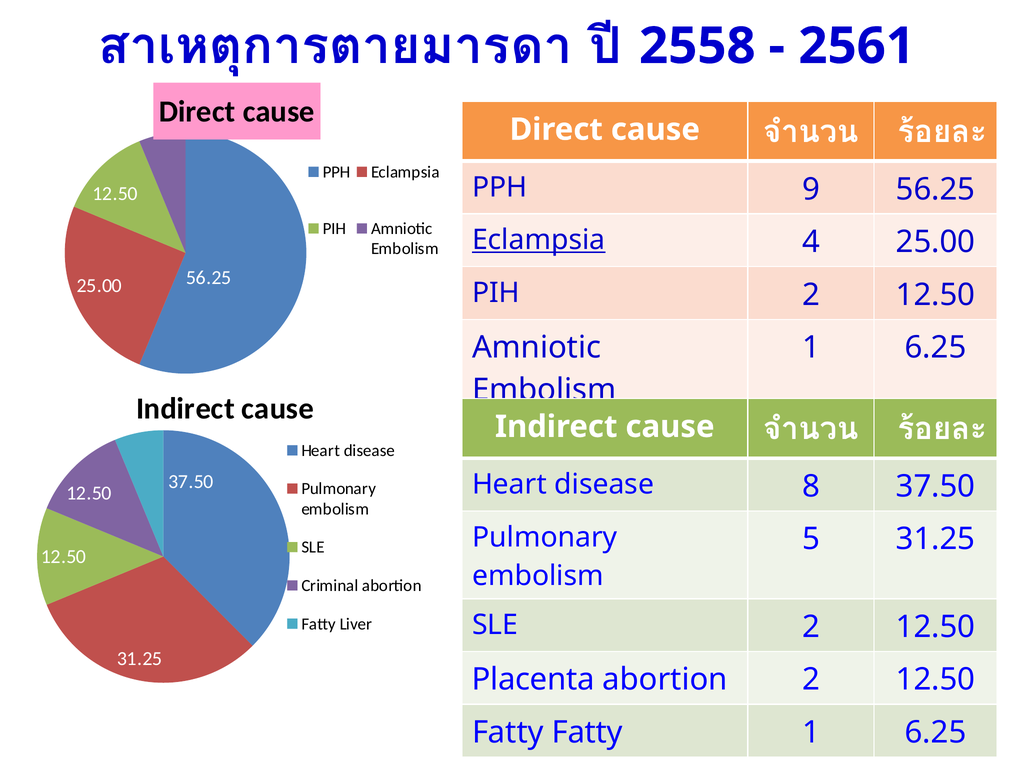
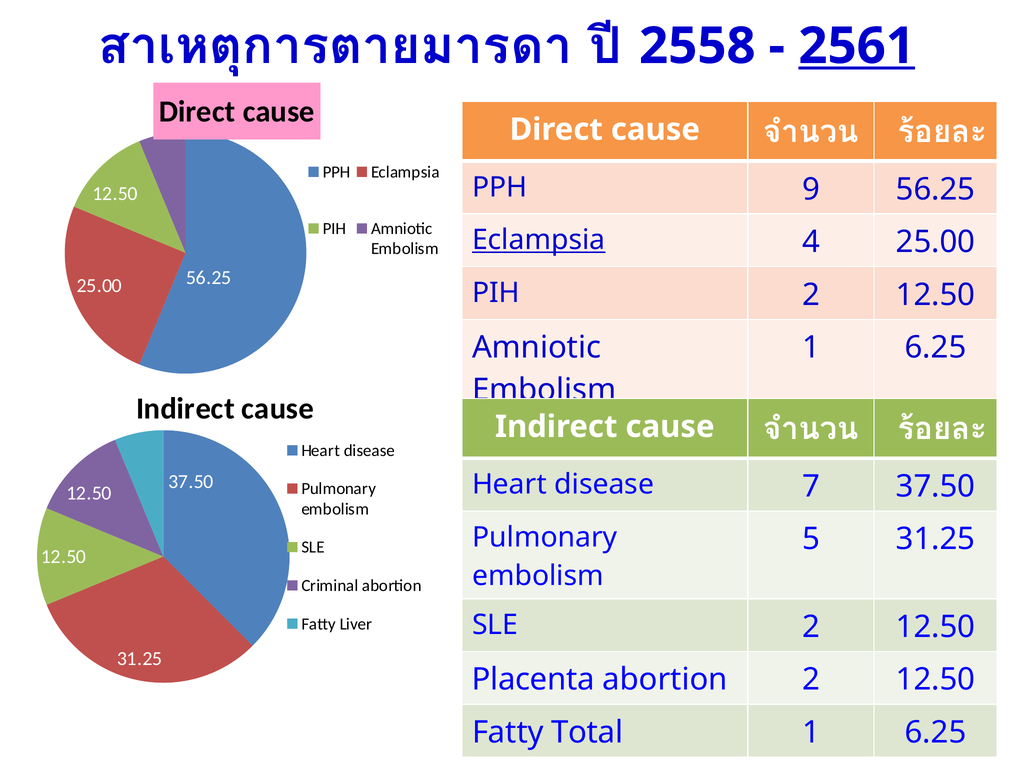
2561 underline: none -> present (857, 46)
8: 8 -> 7 (811, 486)
Fatty Fatty: Fatty -> Total (587, 732)
